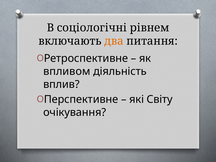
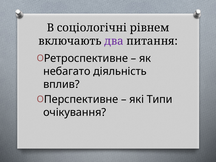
два colour: orange -> purple (114, 41)
впливом: впливом -> небагато (67, 71)
Світу: Світу -> Типи (160, 99)
